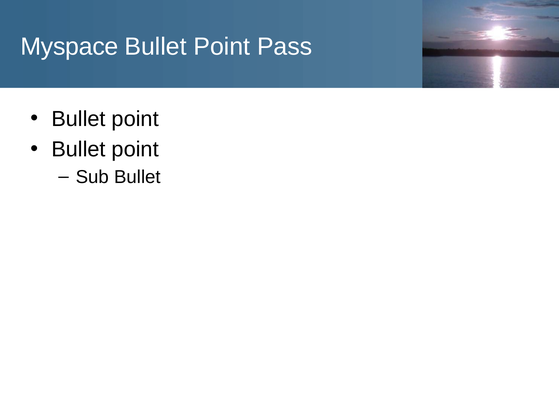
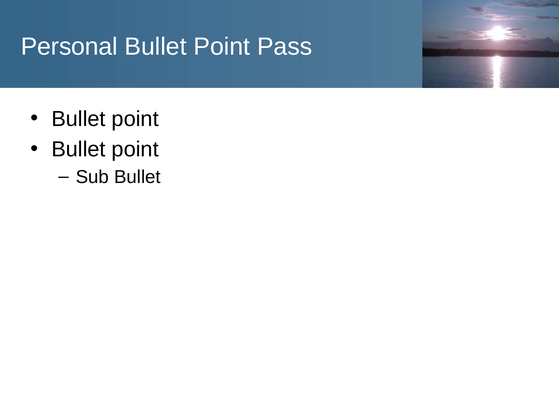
Myspace: Myspace -> Personal (69, 47)
